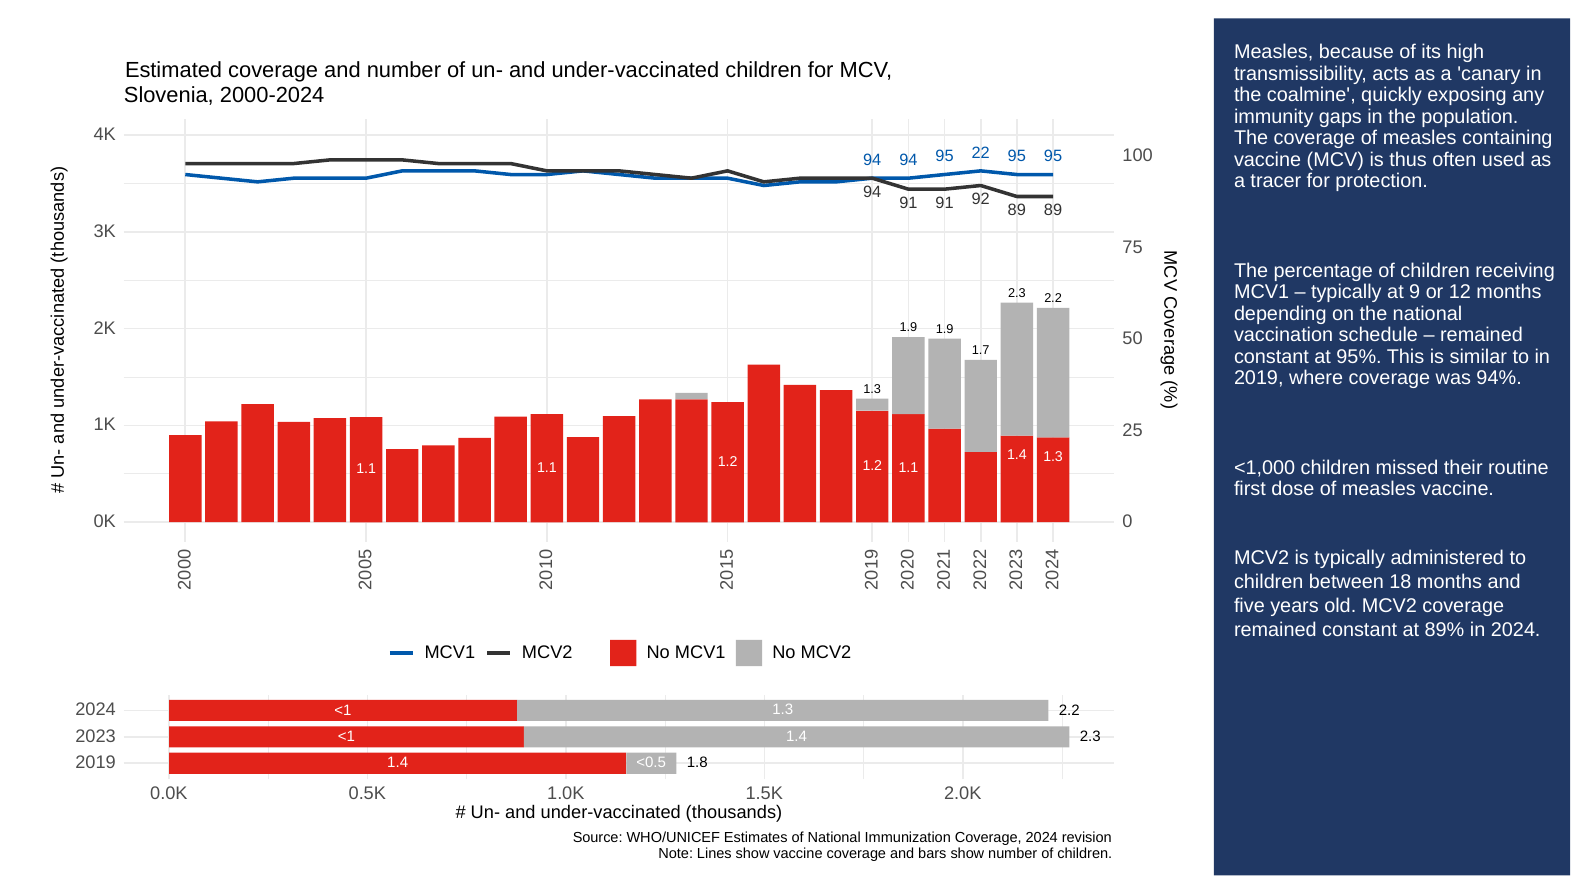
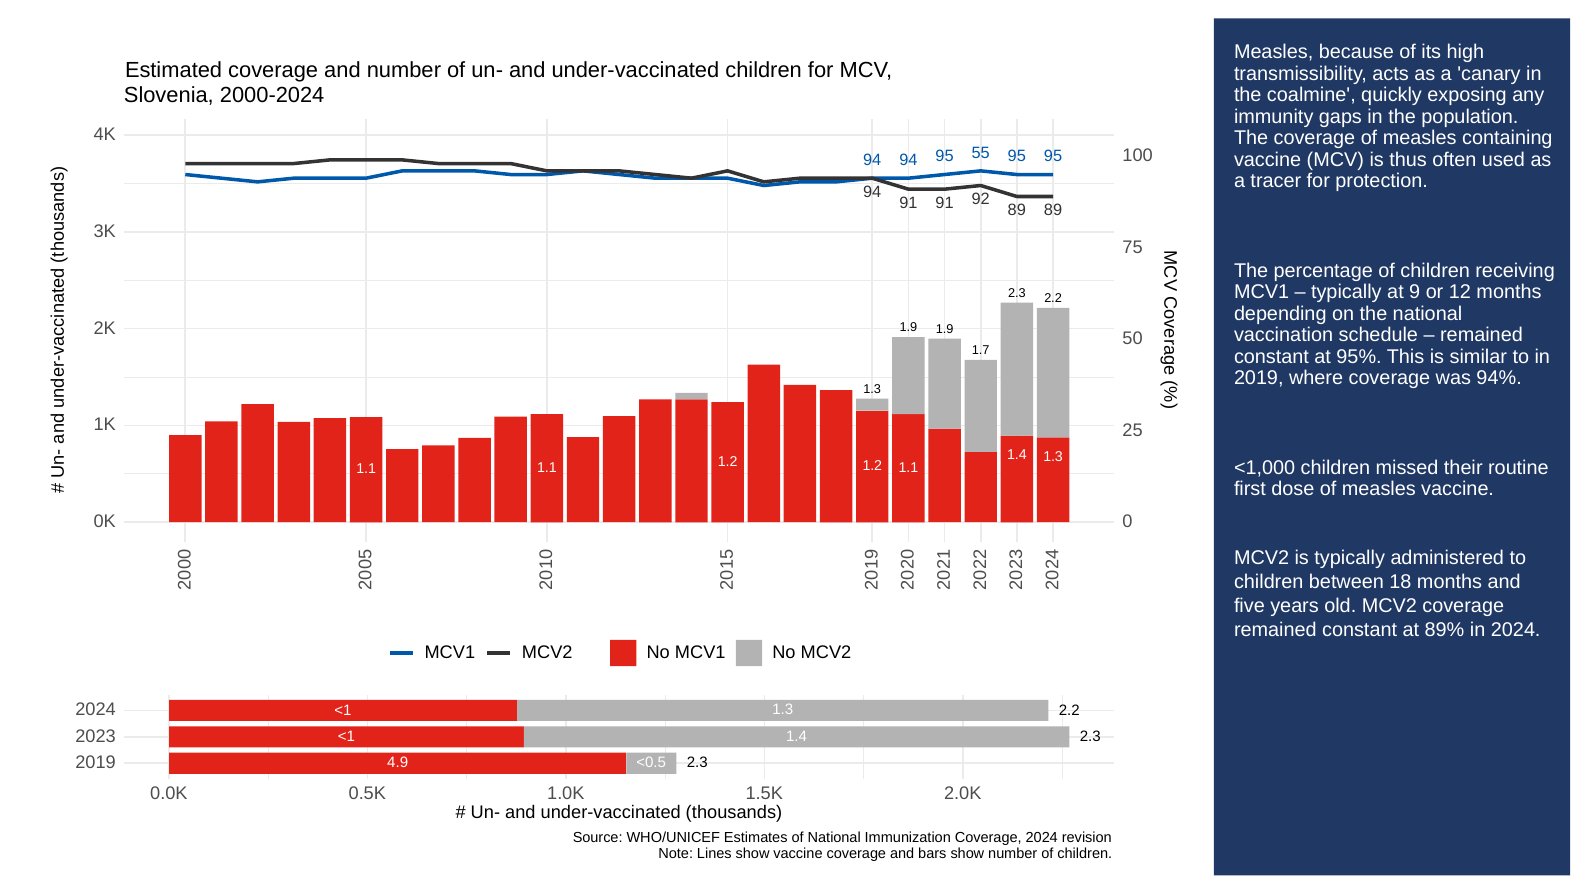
22: 22 -> 55 (981, 153)
1.4: 1.4 -> 4.9 (398, 763)
1.8: 1.8 -> 2.3 (697, 763)
